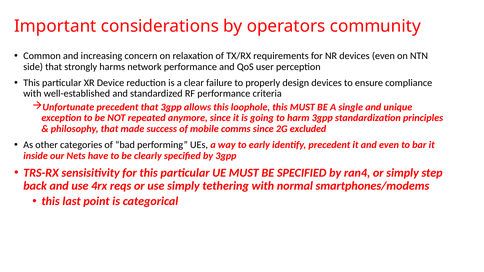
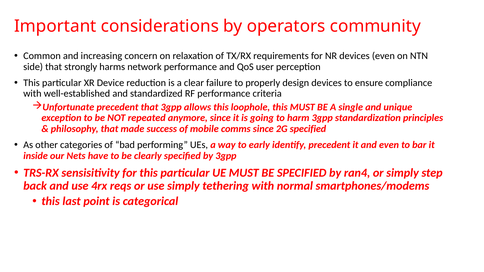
2G excluded: excluded -> specified (308, 129)
